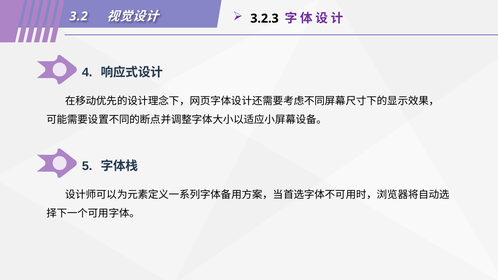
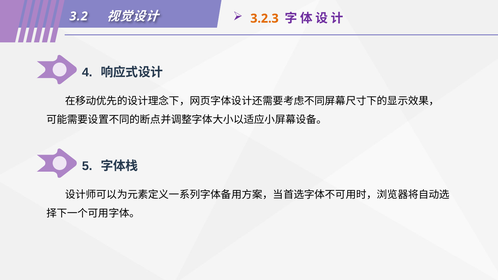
3.2.3 colour: black -> orange (265, 18)
